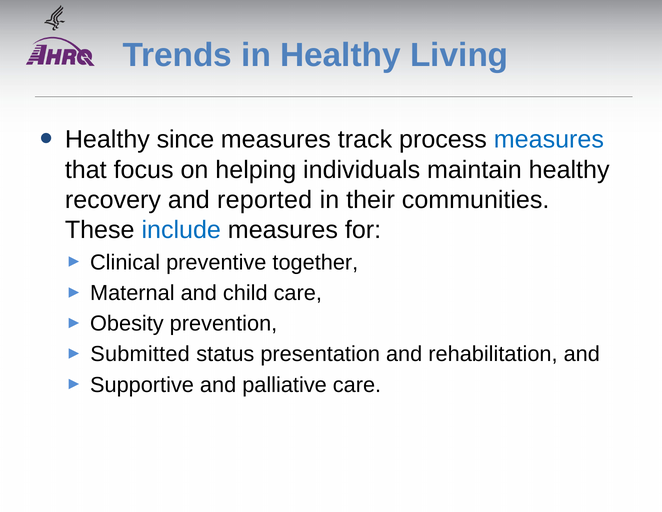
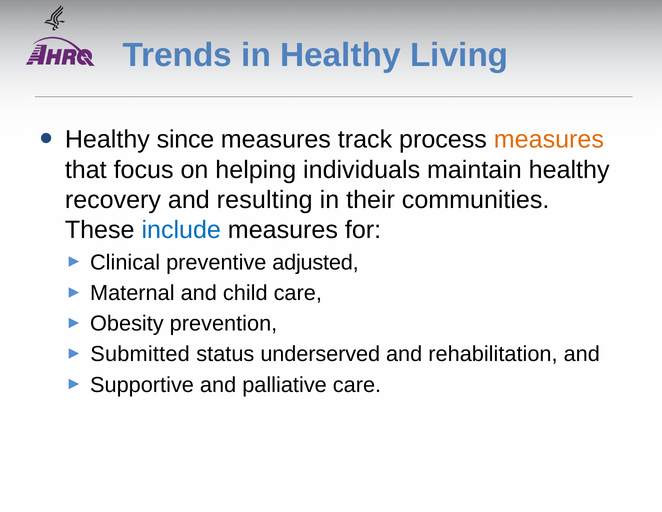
measures colour: blue -> orange (549, 140)
reported: reported -> resulting (265, 200)
together: together -> adjusted (315, 262)
presentation: presentation -> underserved (320, 354)
